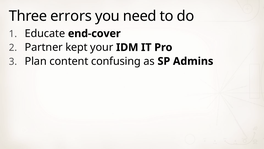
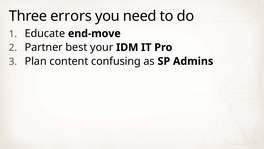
end-cover: end-cover -> end-move (94, 33)
kept: kept -> best (76, 47)
